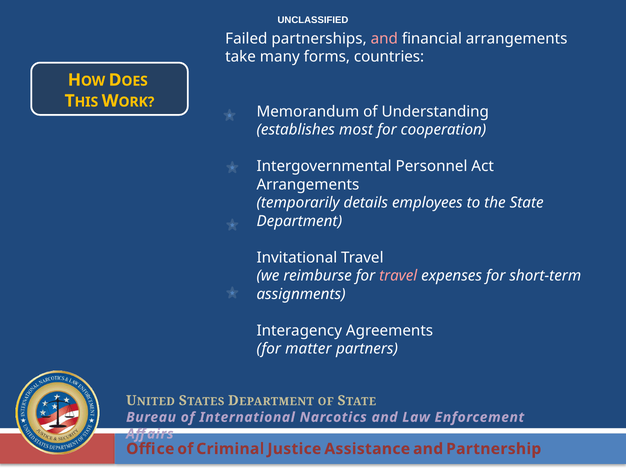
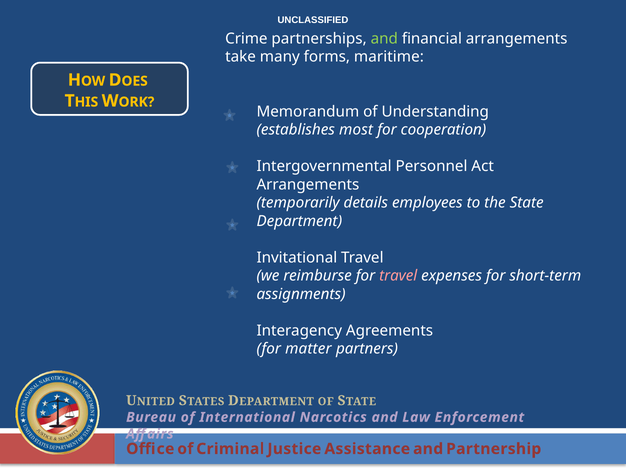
Failed: Failed -> Crime (246, 38)
and colour: pink -> light green (384, 38)
countries: countries -> maritime (389, 57)
